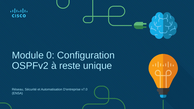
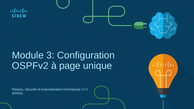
0: 0 -> 3 (50, 55)
reste: reste -> page (70, 66)
